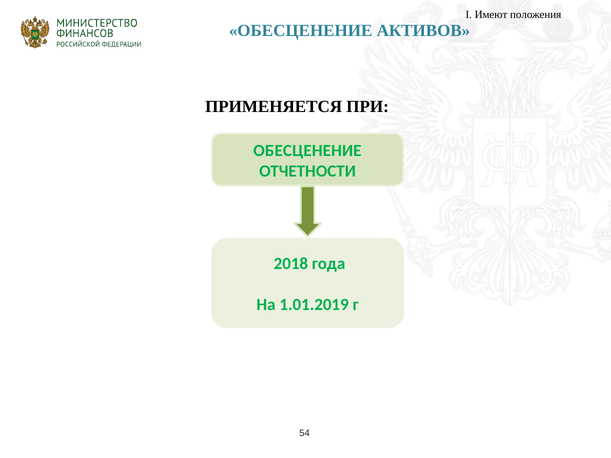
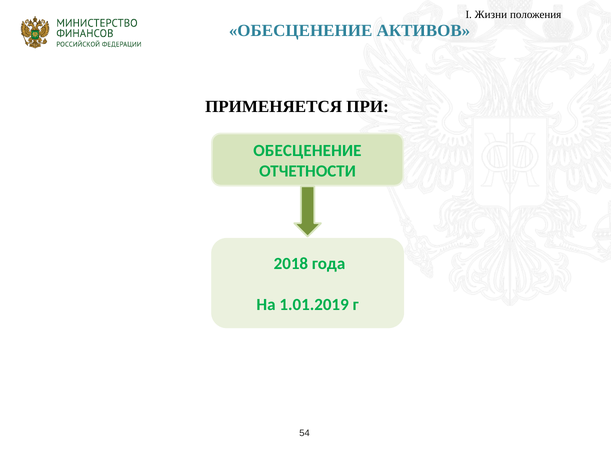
Имеют: Имеют -> Жизни (491, 15)
